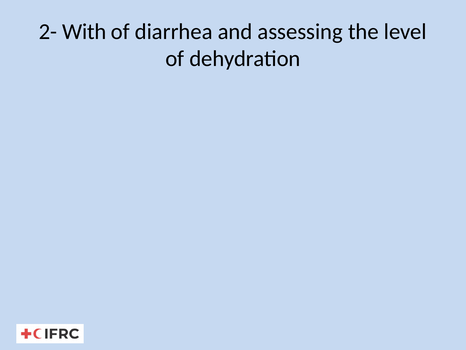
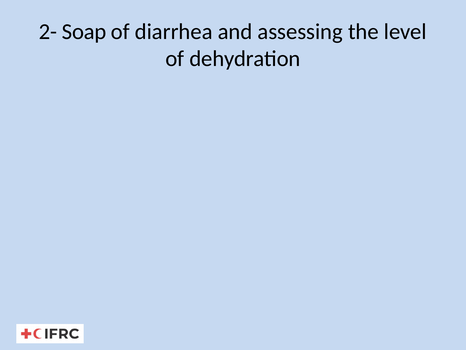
With: With -> Soap (84, 31)
